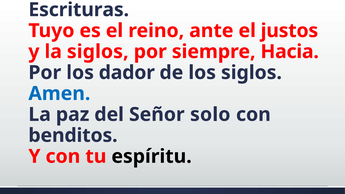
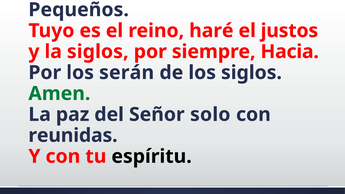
Escrituras: Escrituras -> Pequeños (79, 10)
ante: ante -> haré (211, 31)
dador: dador -> serán (127, 73)
Amen colour: blue -> green (59, 94)
benditos: benditos -> reunidas (73, 135)
